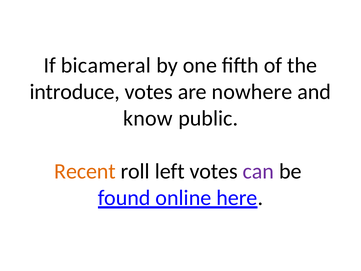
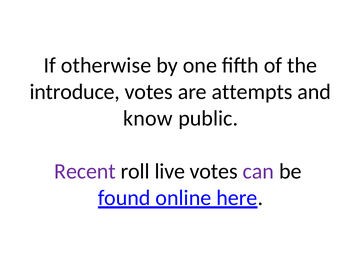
bicameral: bicameral -> otherwise (106, 65)
nowhere: nowhere -> attempts (252, 92)
Recent colour: orange -> purple (85, 171)
left: left -> live (170, 171)
